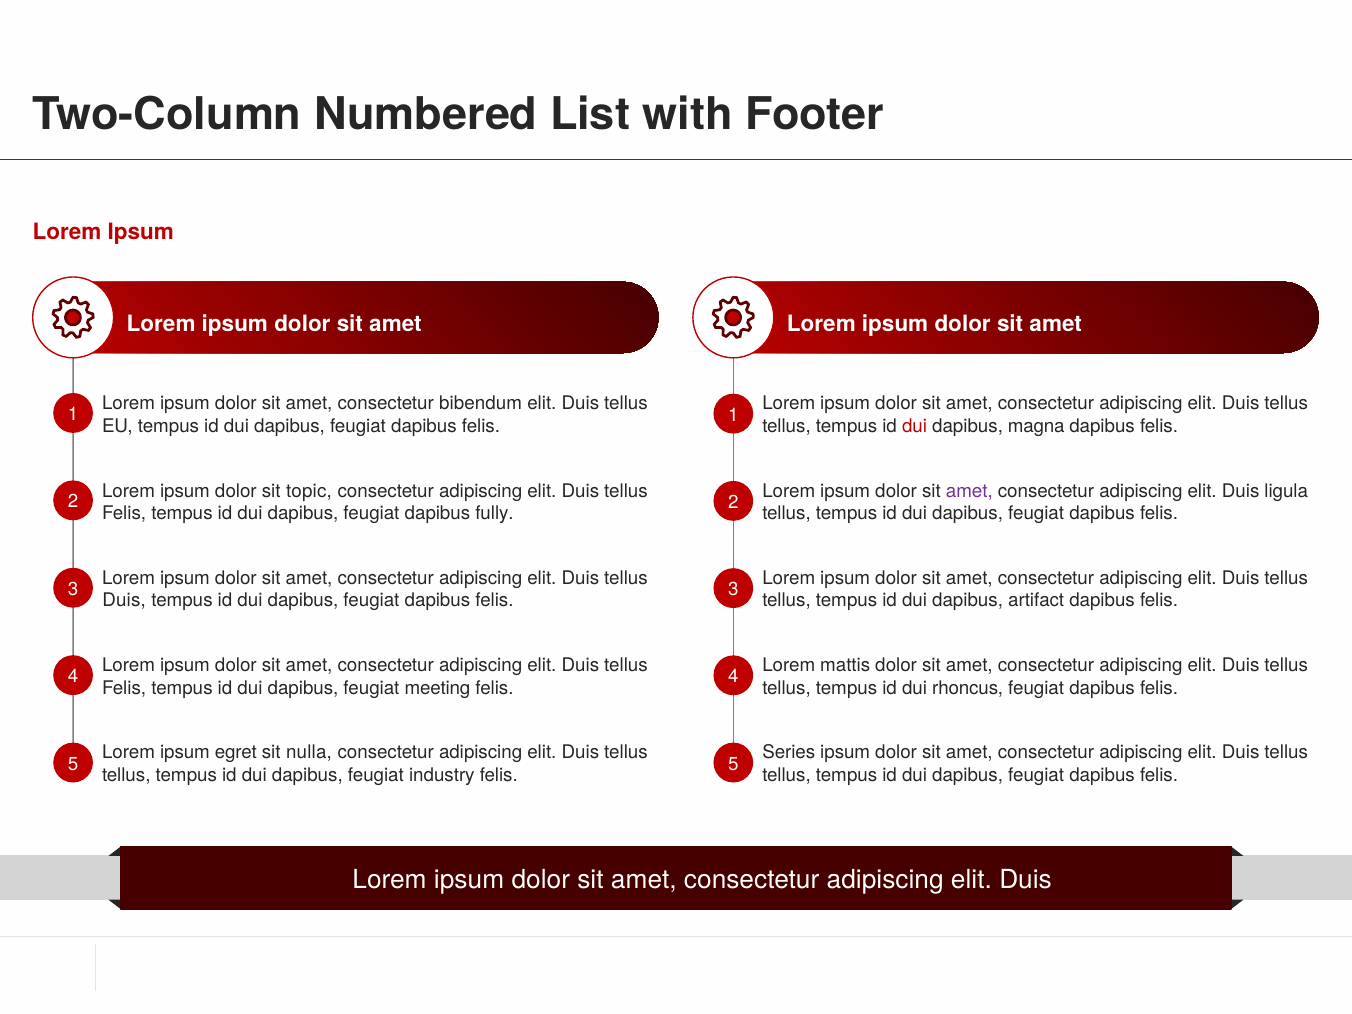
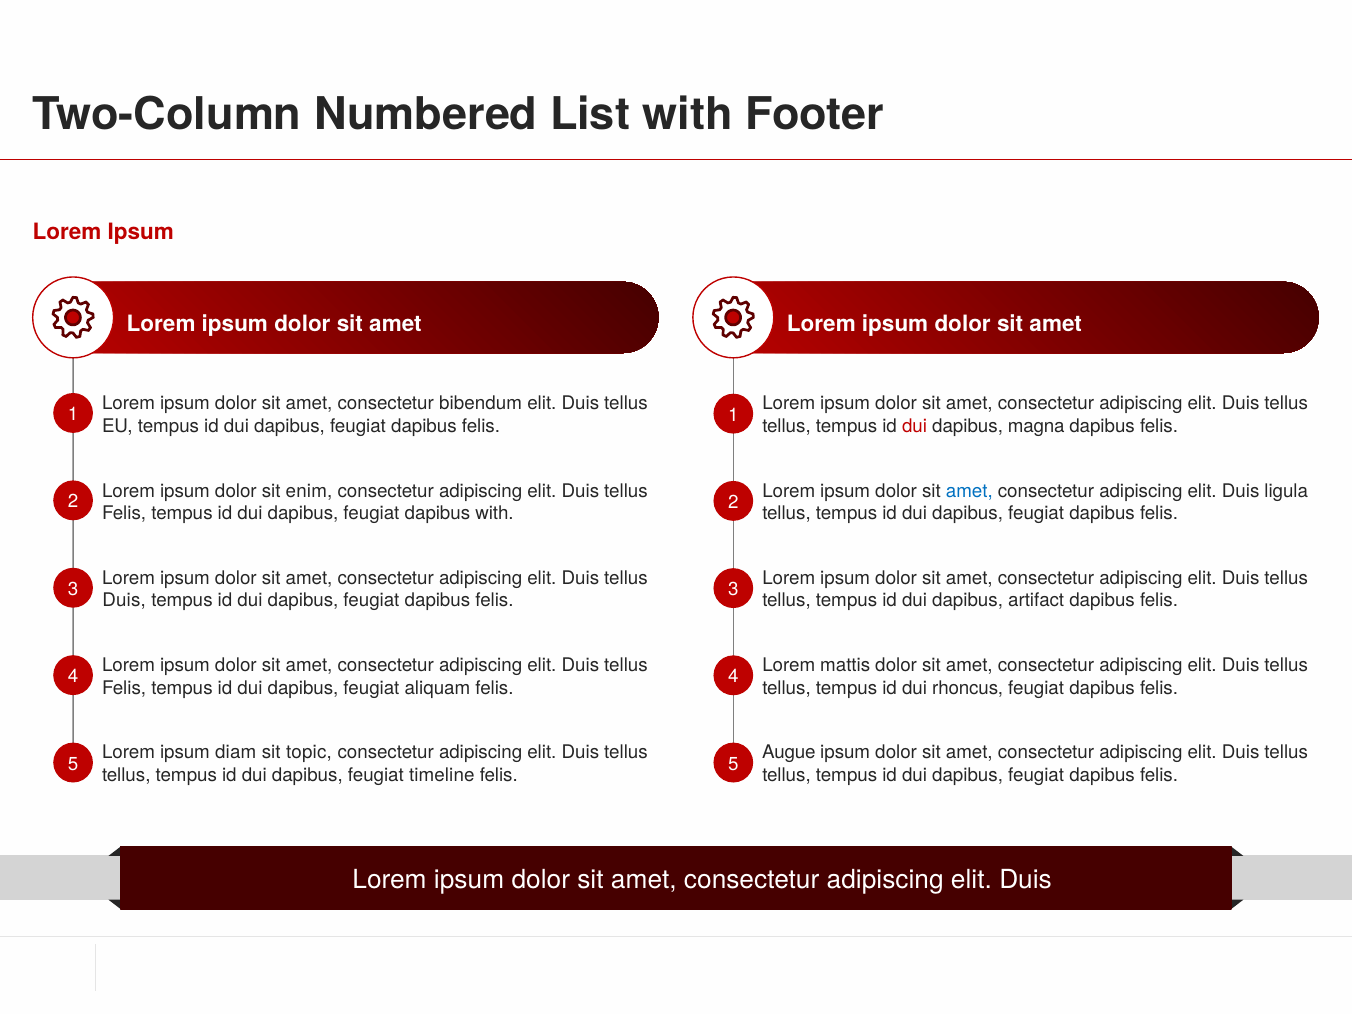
topic: topic -> enim (309, 491)
amet colour: purple -> blue (969, 491)
dapibus fully: fully -> with (495, 513)
meeting: meeting -> aliquam (437, 688)
egret: egret -> diam (236, 753)
nulla: nulla -> topic (309, 753)
Series: Series -> Augue (789, 753)
industry: industry -> timeline (442, 775)
